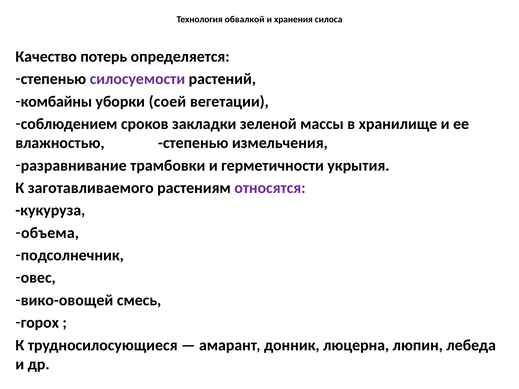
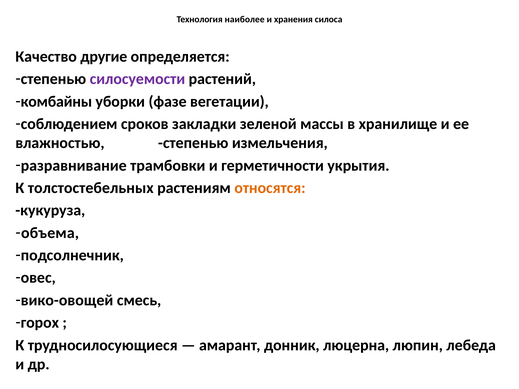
обвалкой: обвалкой -> наиболее (245, 20)
потерь: потерь -> другие (104, 57)
соей: соей -> фазе (168, 102)
заготавливаемого: заготавливаемого -> толстостебельных (91, 188)
относятся colour: purple -> orange (270, 188)
